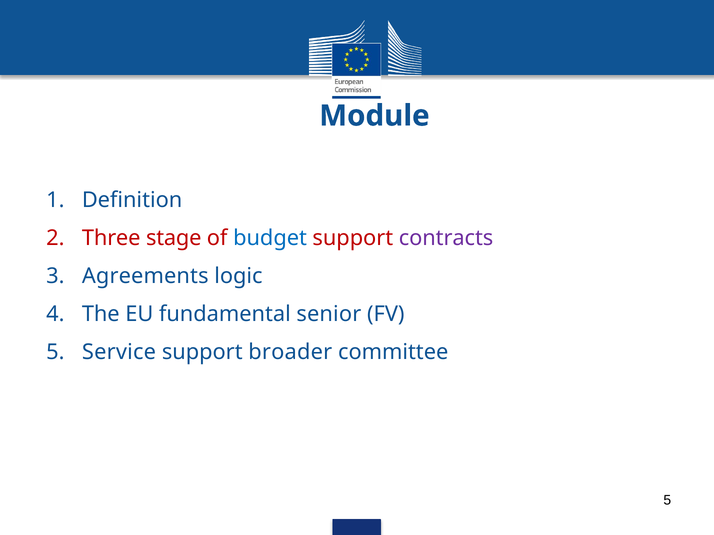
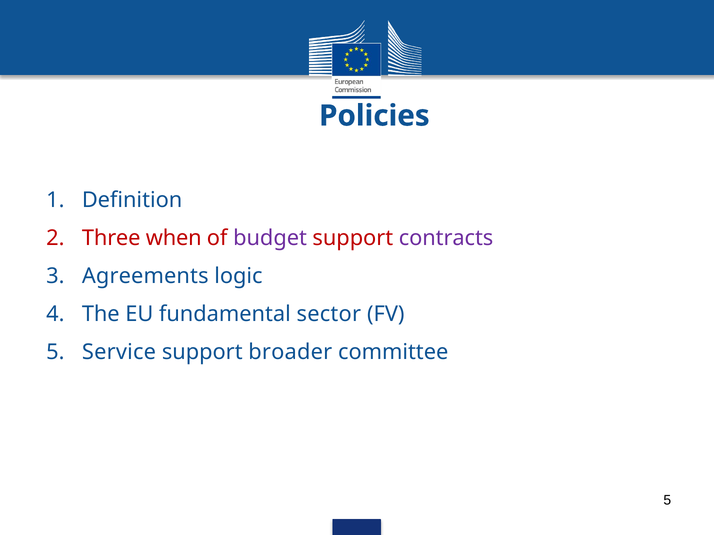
Module: Module -> Policies (374, 116)
stage: stage -> when (174, 238)
budget colour: blue -> purple (270, 238)
senior: senior -> sector (329, 314)
